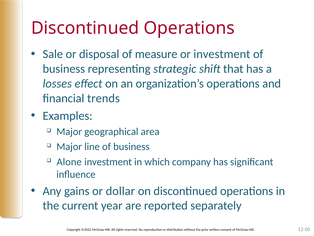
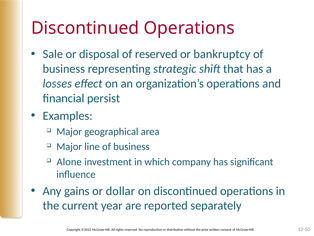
of measure: measure -> reserved (156, 54)
or investment: investment -> bankruptcy (222, 54)
trends: trends -> persist (104, 98)
